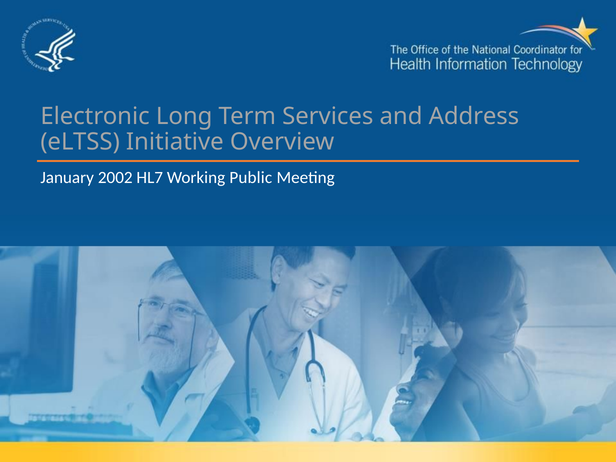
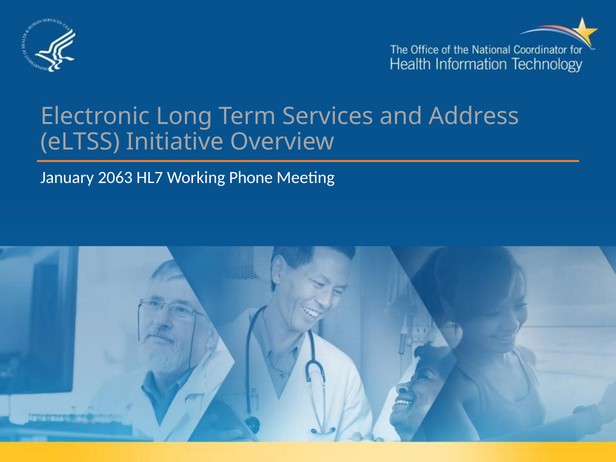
2002: 2002 -> 2063 (115, 177)
Public: Public -> Phone (251, 177)
